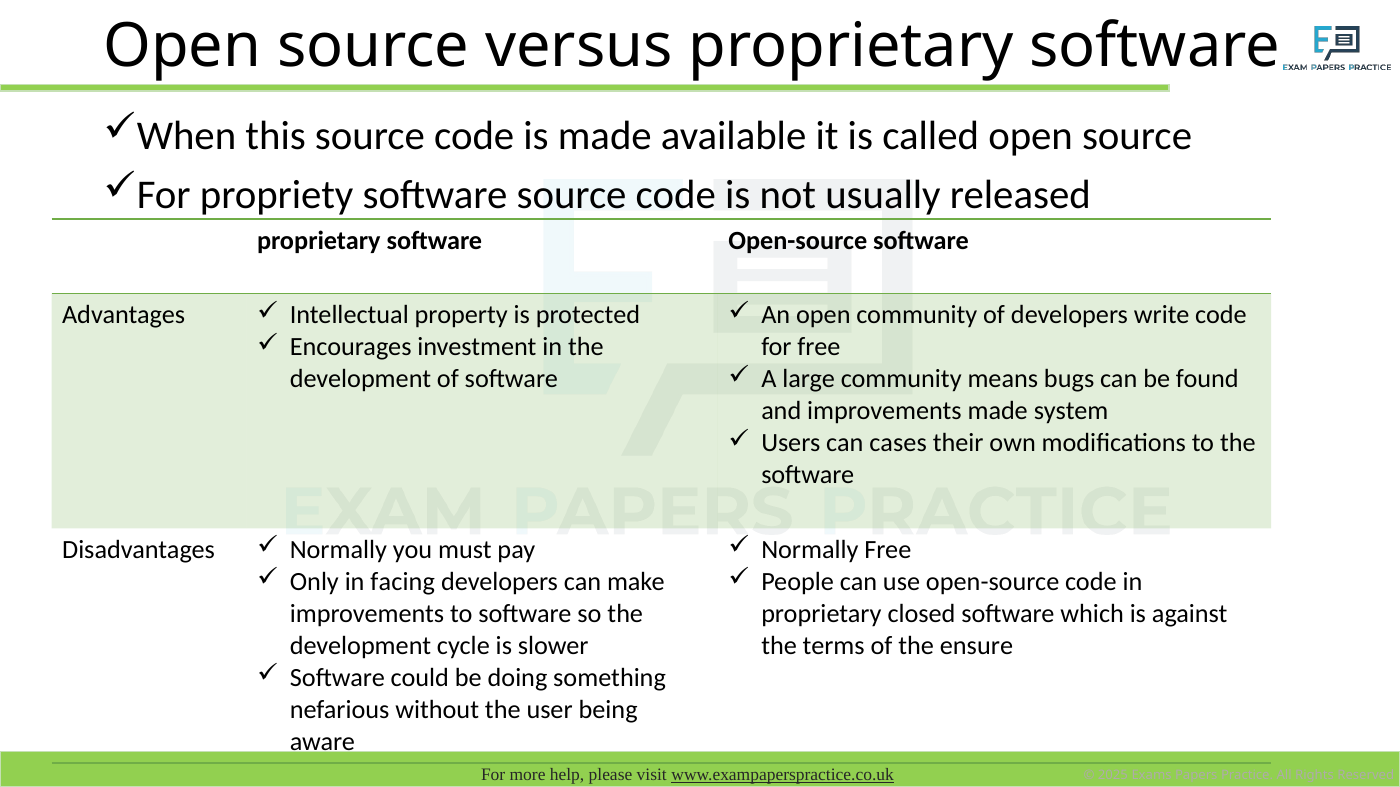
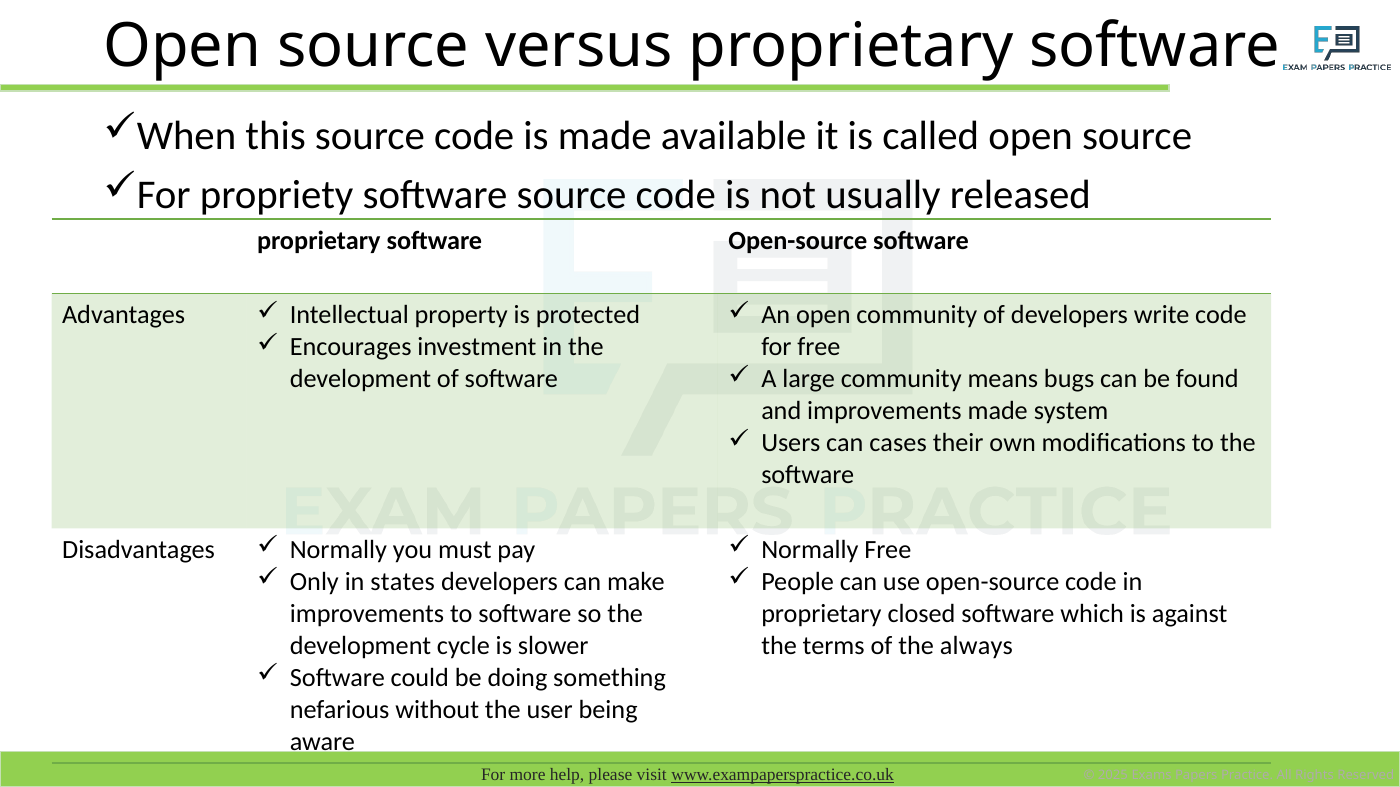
facing: facing -> states (403, 582)
ensure: ensure -> always (976, 646)
